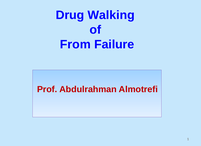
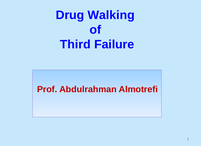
From: From -> Third (75, 44)
